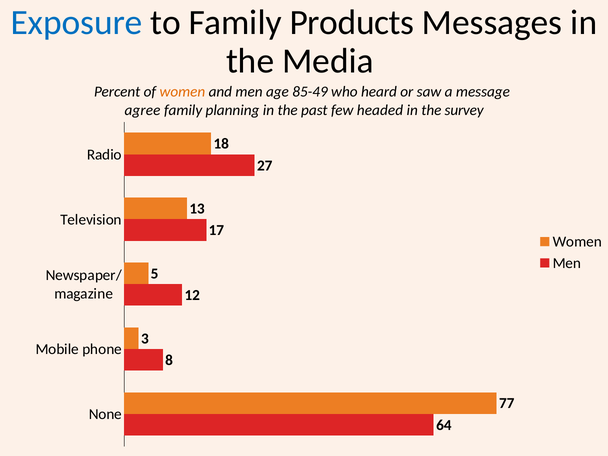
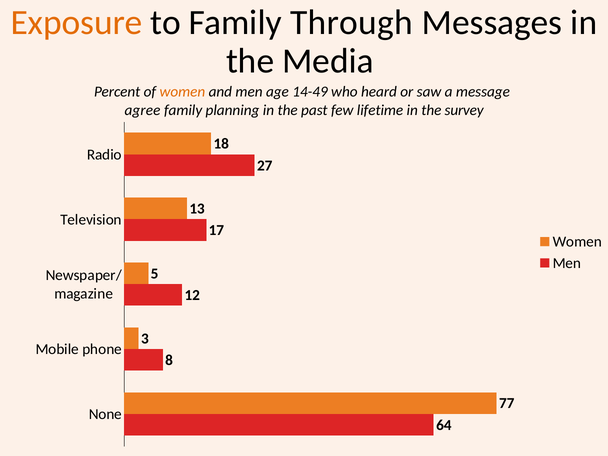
Exposure colour: blue -> orange (77, 23)
Products: Products -> Through (352, 23)
85-49: 85-49 -> 14-49 (310, 92)
headed: headed -> lifetime (380, 110)
